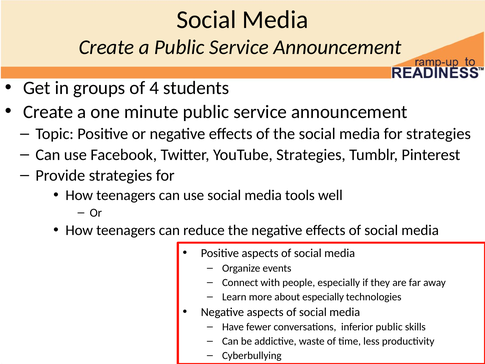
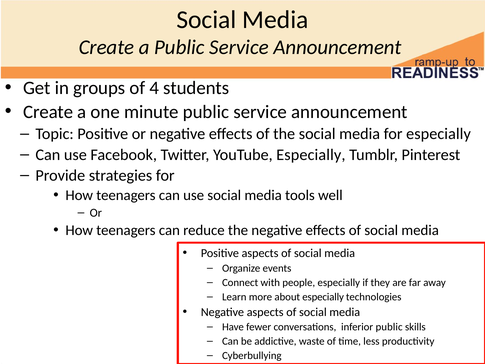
for strategies: strategies -> especially (438, 134)
YouTube Strategies: Strategies -> Especially (311, 155)
